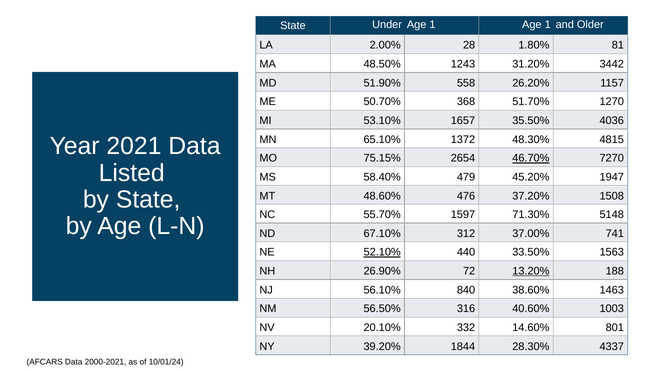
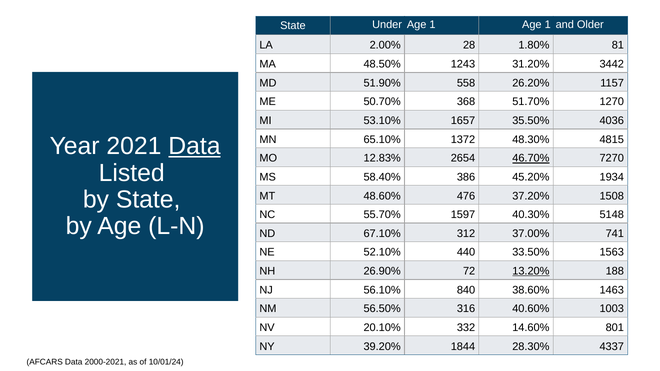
Data underline: none -> present (194, 146)
75.15%: 75.15% -> 12.83% (382, 158)
479: 479 -> 386 (466, 177)
1947: 1947 -> 1934 (612, 177)
71.30%: 71.30% -> 40.30% (531, 215)
52.10% underline: present -> none (382, 252)
